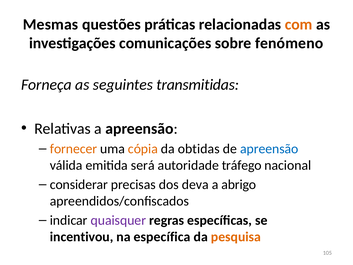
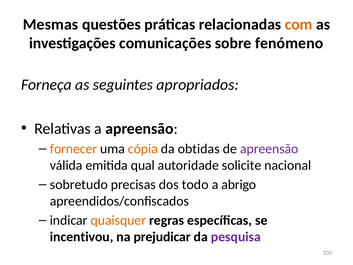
transmitidas: transmitidas -> apropriados (198, 85)
apreensão colour: blue -> purple (269, 149)
será: será -> qual (143, 165)
tráfego: tráfego -> solicite (242, 165)
considerar: considerar -> sobretudo (79, 184)
deva: deva -> todo (195, 184)
quaisquer colour: purple -> orange (118, 220)
específica: específica -> prejudicar (162, 237)
pesquisa colour: orange -> purple (236, 237)
